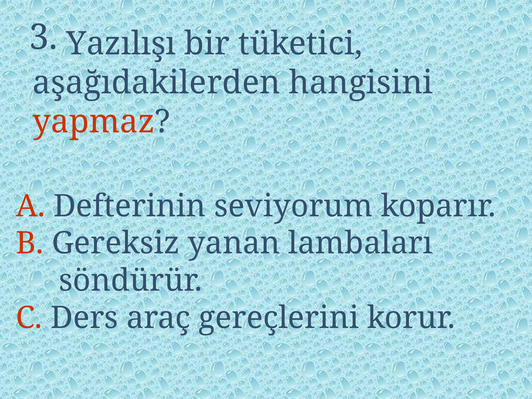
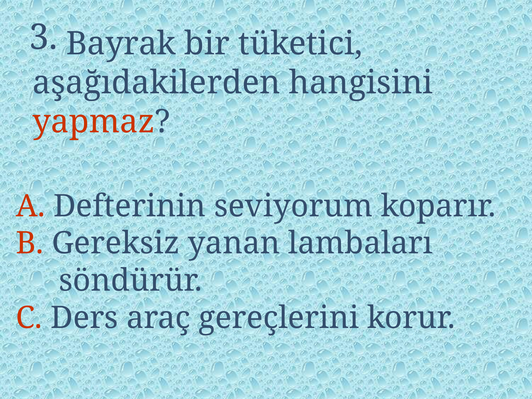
Yazılışı: Yazılışı -> Bayrak (121, 44)
